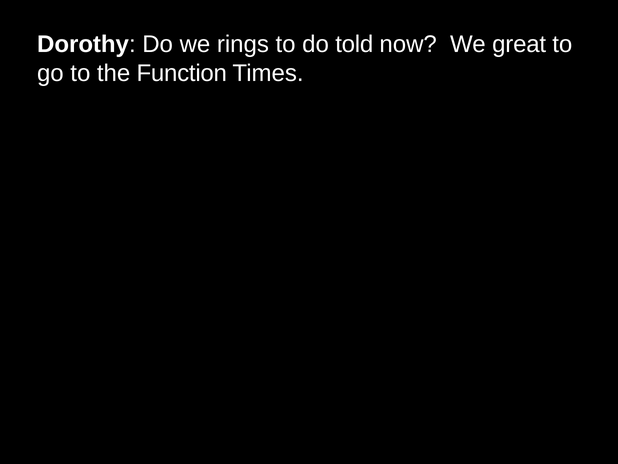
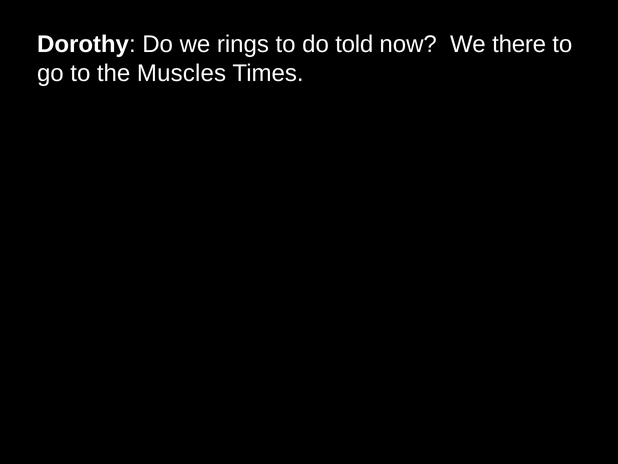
great: great -> there (519, 44)
Function: Function -> Muscles (182, 73)
